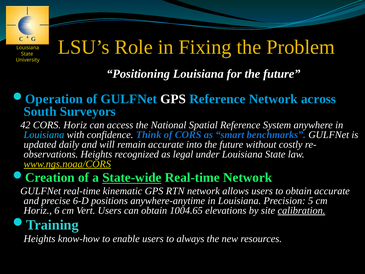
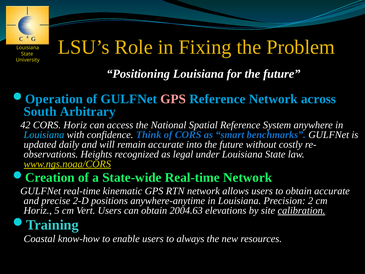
GPS colour: white -> pink (173, 99)
Surveyors: Surveyors -> Arbitrary (88, 111)
State-wide underline: present -> none (132, 177)
6-D: 6-D -> 2-D (81, 201)
5: 5 -> 2 (311, 201)
6: 6 -> 5 (57, 210)
1004.65: 1004.65 -> 2004.63 (186, 210)
Heights: Heights -> Coastal (40, 239)
